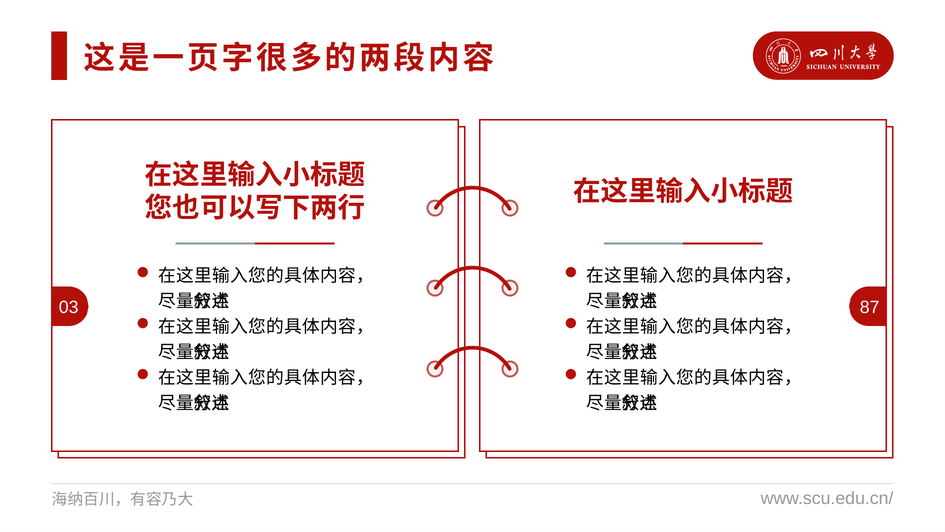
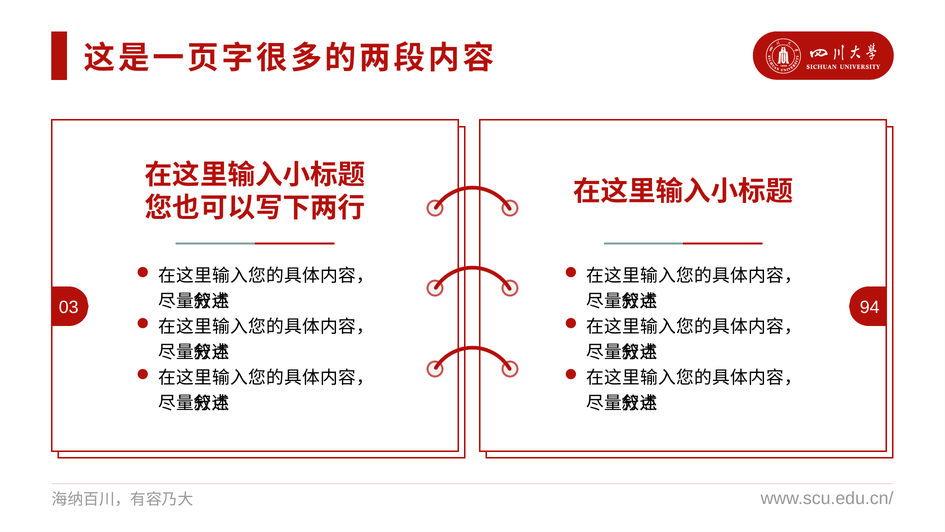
87: 87 -> 94 (870, 307)
